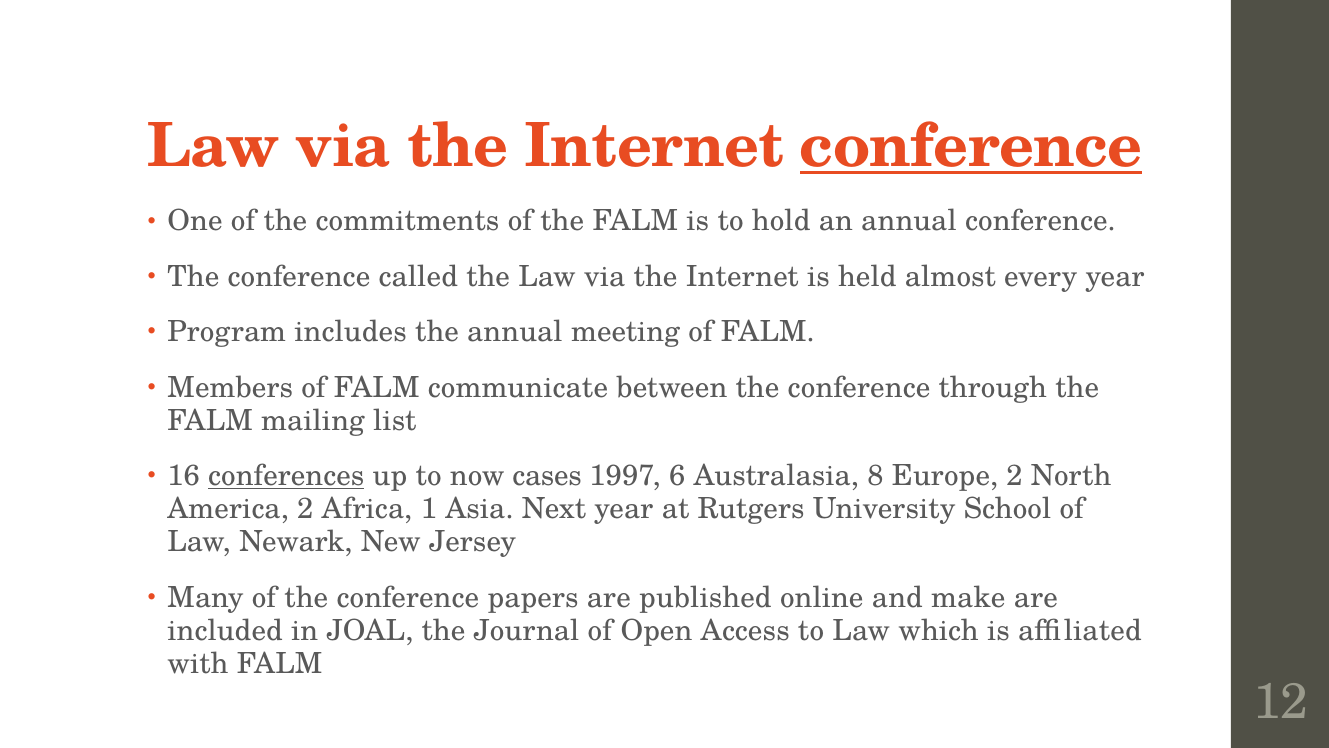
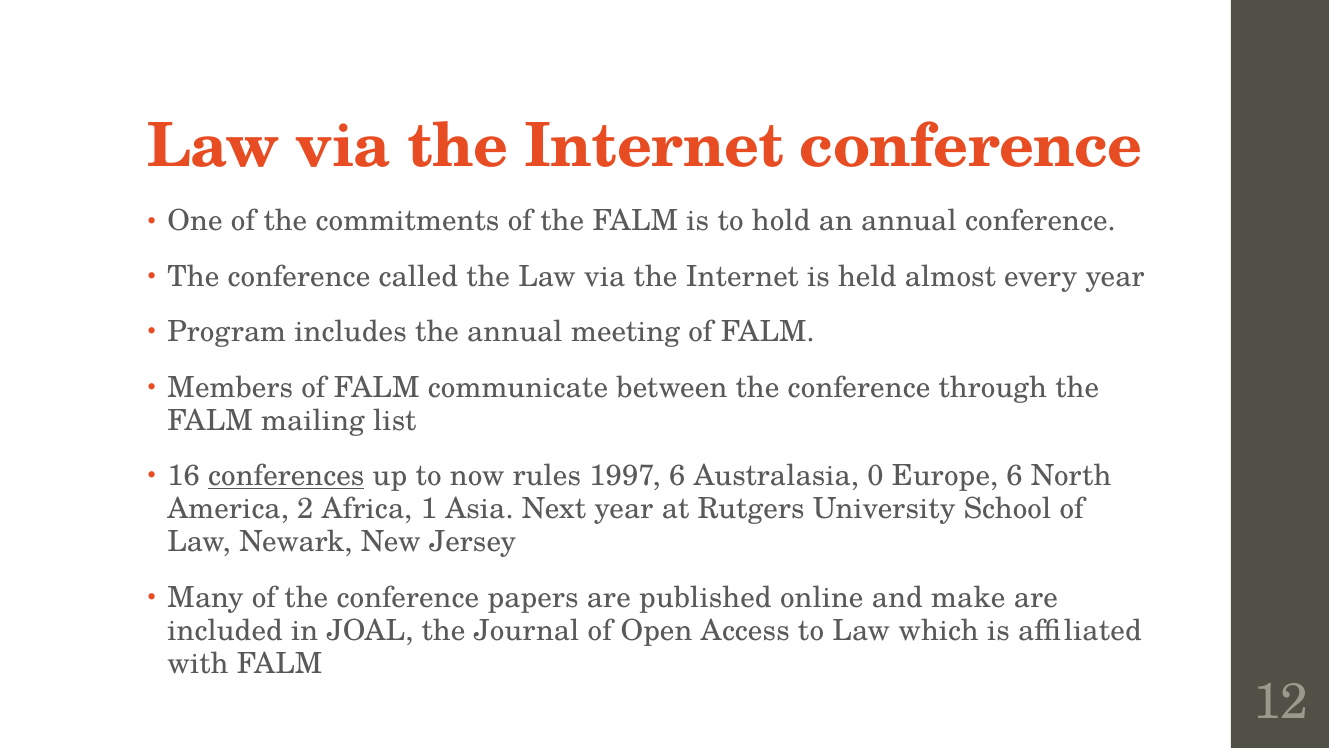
conference underline: present -> none (971, 146)
cases: cases -> rules (547, 476)
8: 8 -> 0 (876, 476)
Europe 2: 2 -> 6 (1015, 476)
